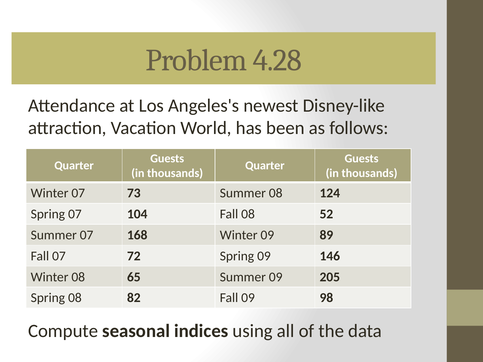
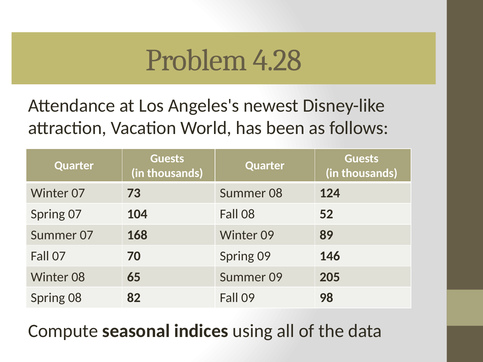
72: 72 -> 70 (134, 256)
